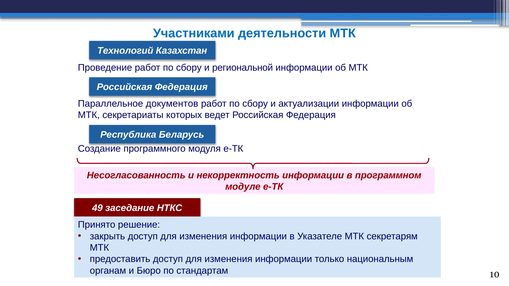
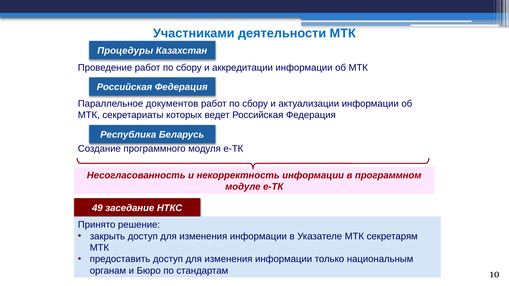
Технологий: Технологий -> Процедуры (125, 51)
региональной: региональной -> аккредитации (243, 68)
